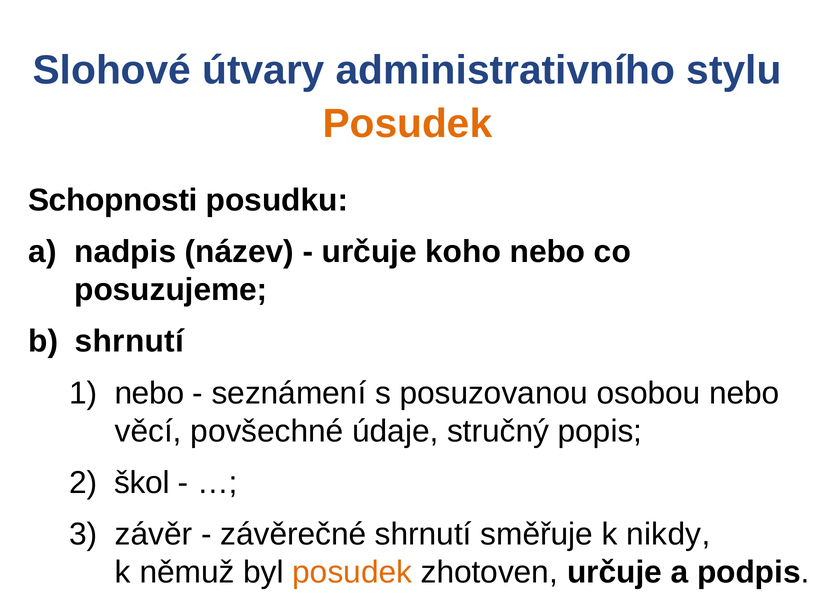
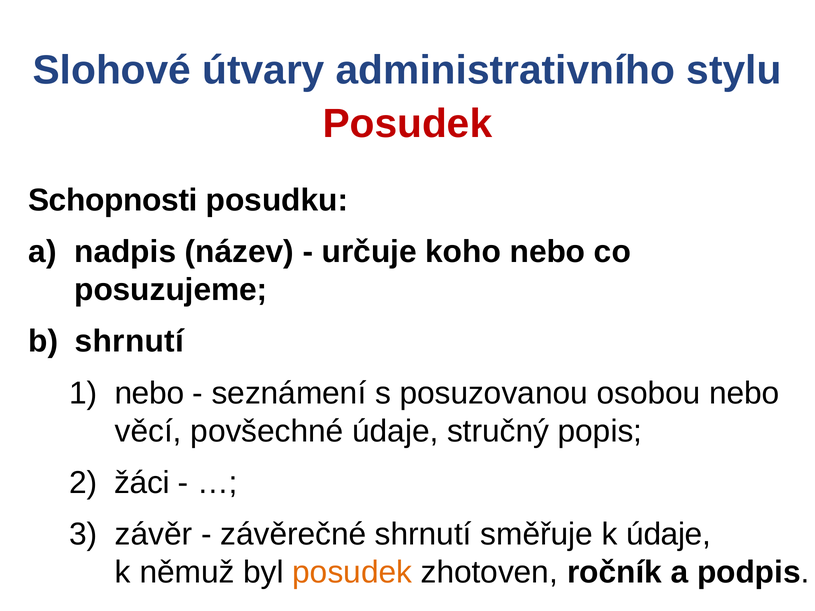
Posudek colour: orange -> red (407, 124)
škol: škol -> žáci (142, 483)
k nikdy: nikdy -> údaje (669, 535)
zhotoven určuje: určuje -> ročník (615, 573)
